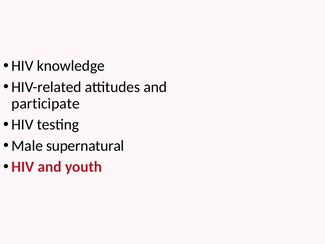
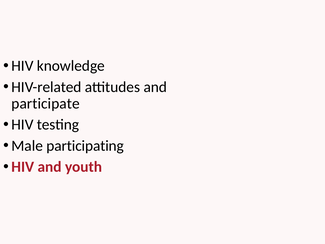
supernatural: supernatural -> participating (85, 146)
